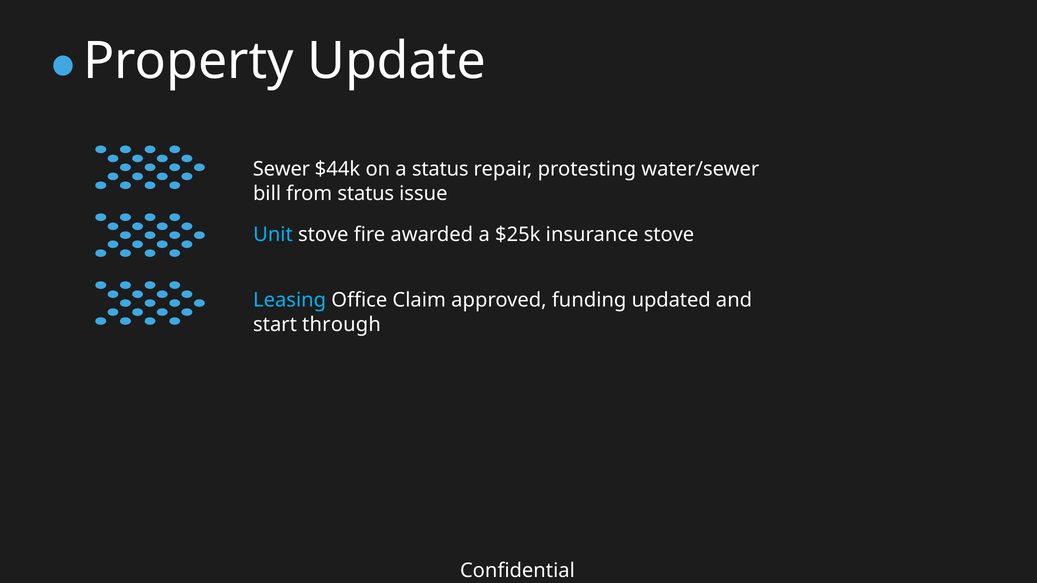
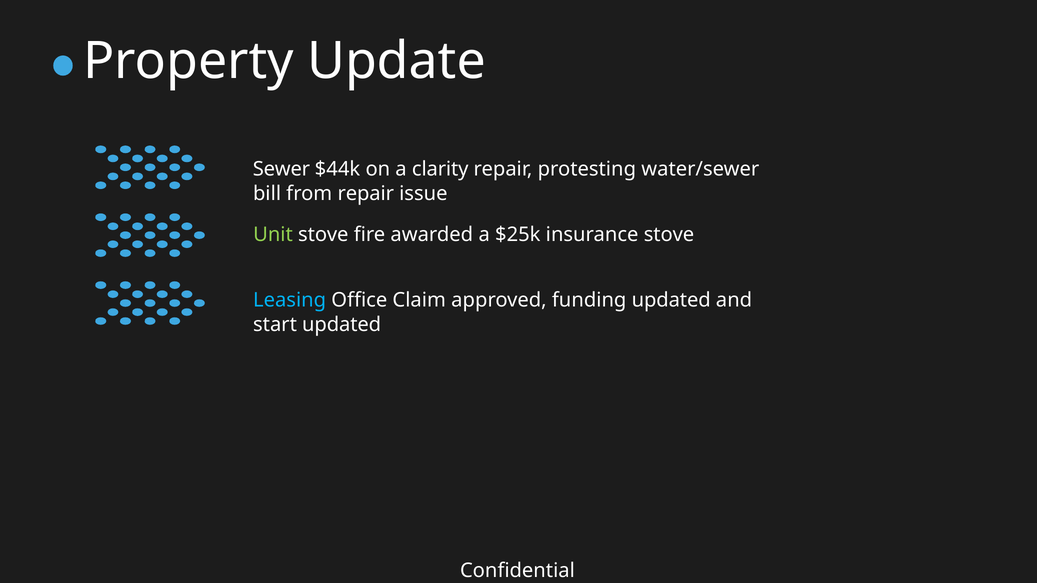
a status: status -> clarity (440, 169)
from status: status -> repair (366, 194)
Unit colour: light blue -> light green (273, 235)
start through: through -> updated (342, 325)
